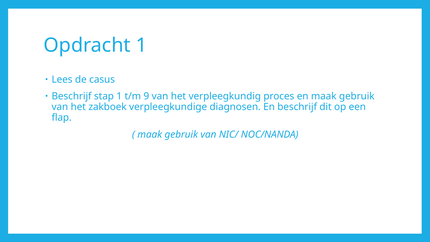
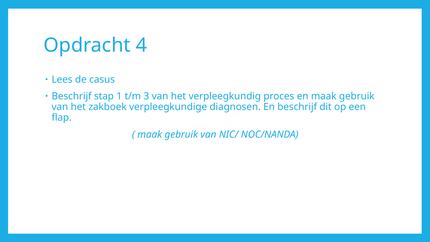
Opdracht 1: 1 -> 4 (141, 45)
9: 9 -> 3 (146, 96)
